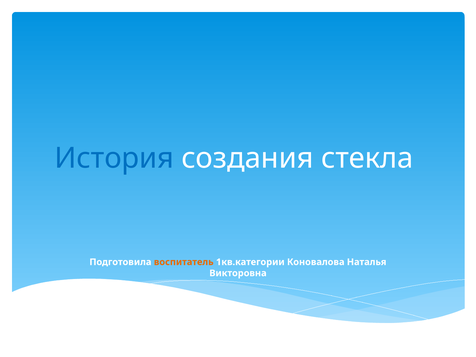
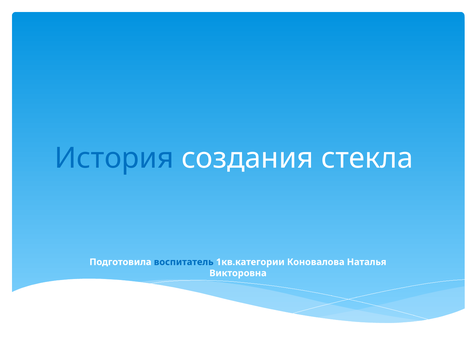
воспитатель colour: orange -> blue (184, 262)
